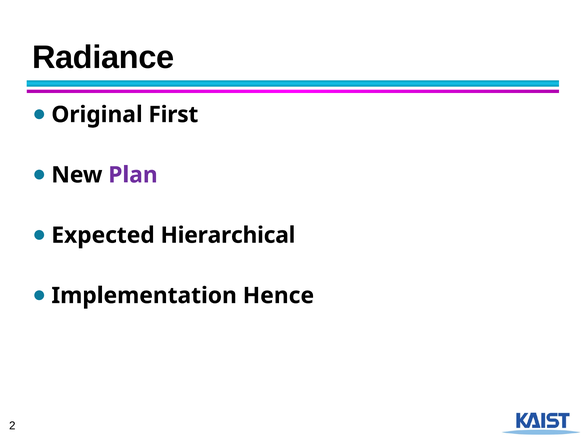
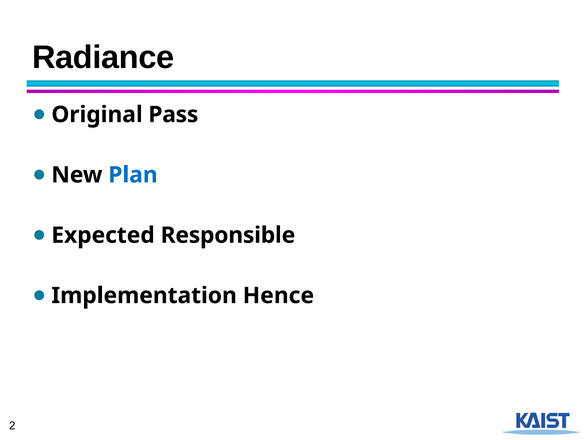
First: First -> Pass (173, 114)
Plan colour: purple -> blue (133, 175)
Hierarchical: Hierarchical -> Responsible (228, 235)
